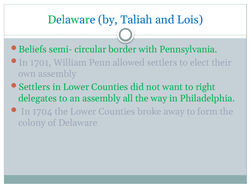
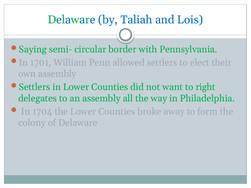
Beliefs: Beliefs -> Saying (33, 49)
